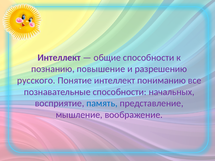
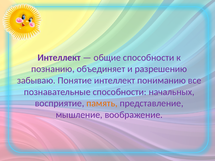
повышение: повышение -> объединяет (101, 69)
русского: русского -> забываю (36, 81)
память colour: blue -> orange (102, 103)
